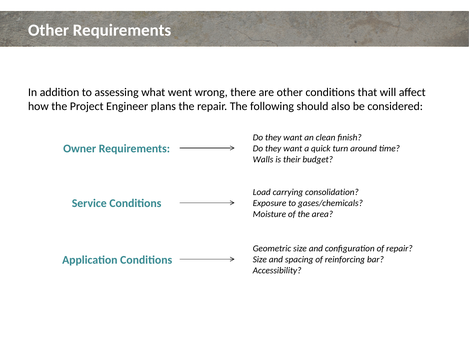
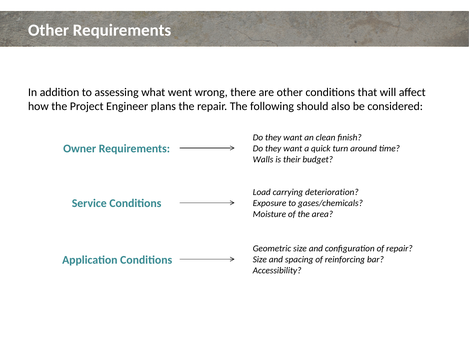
consolidation: consolidation -> deterioration (332, 192)
